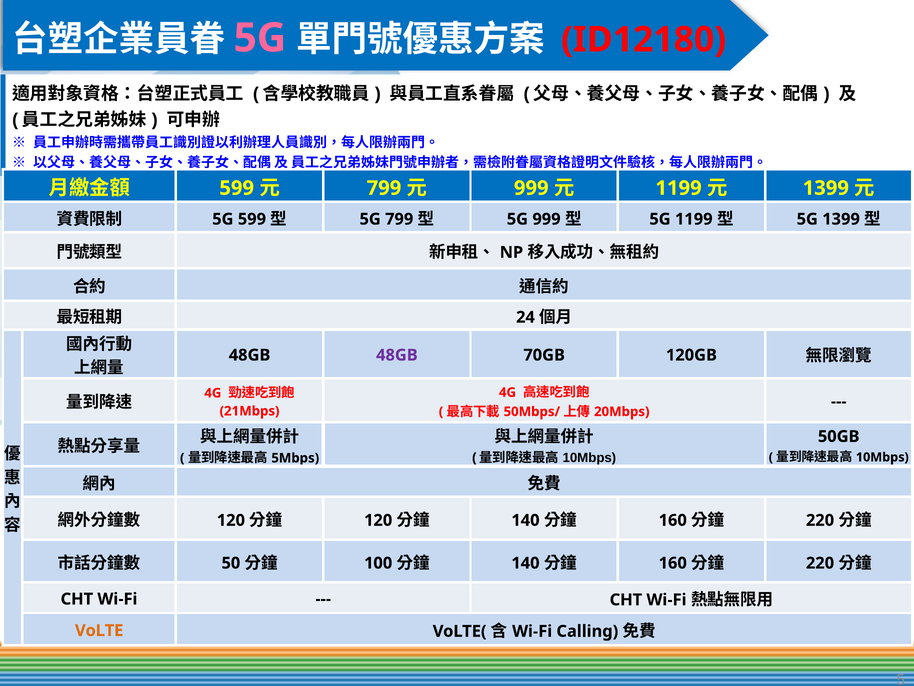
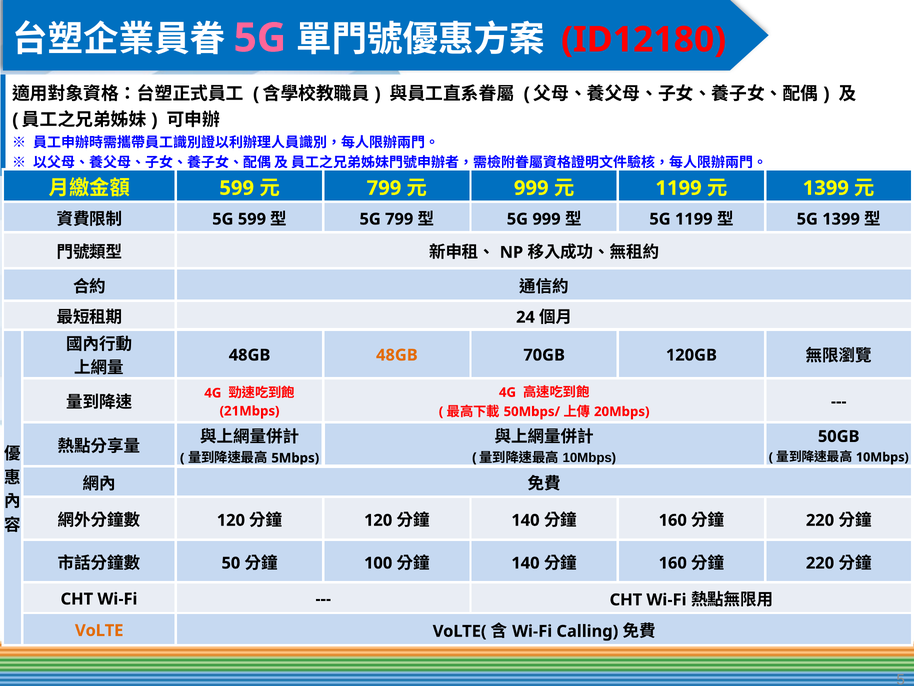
48GB colour: purple -> orange (397, 355)
